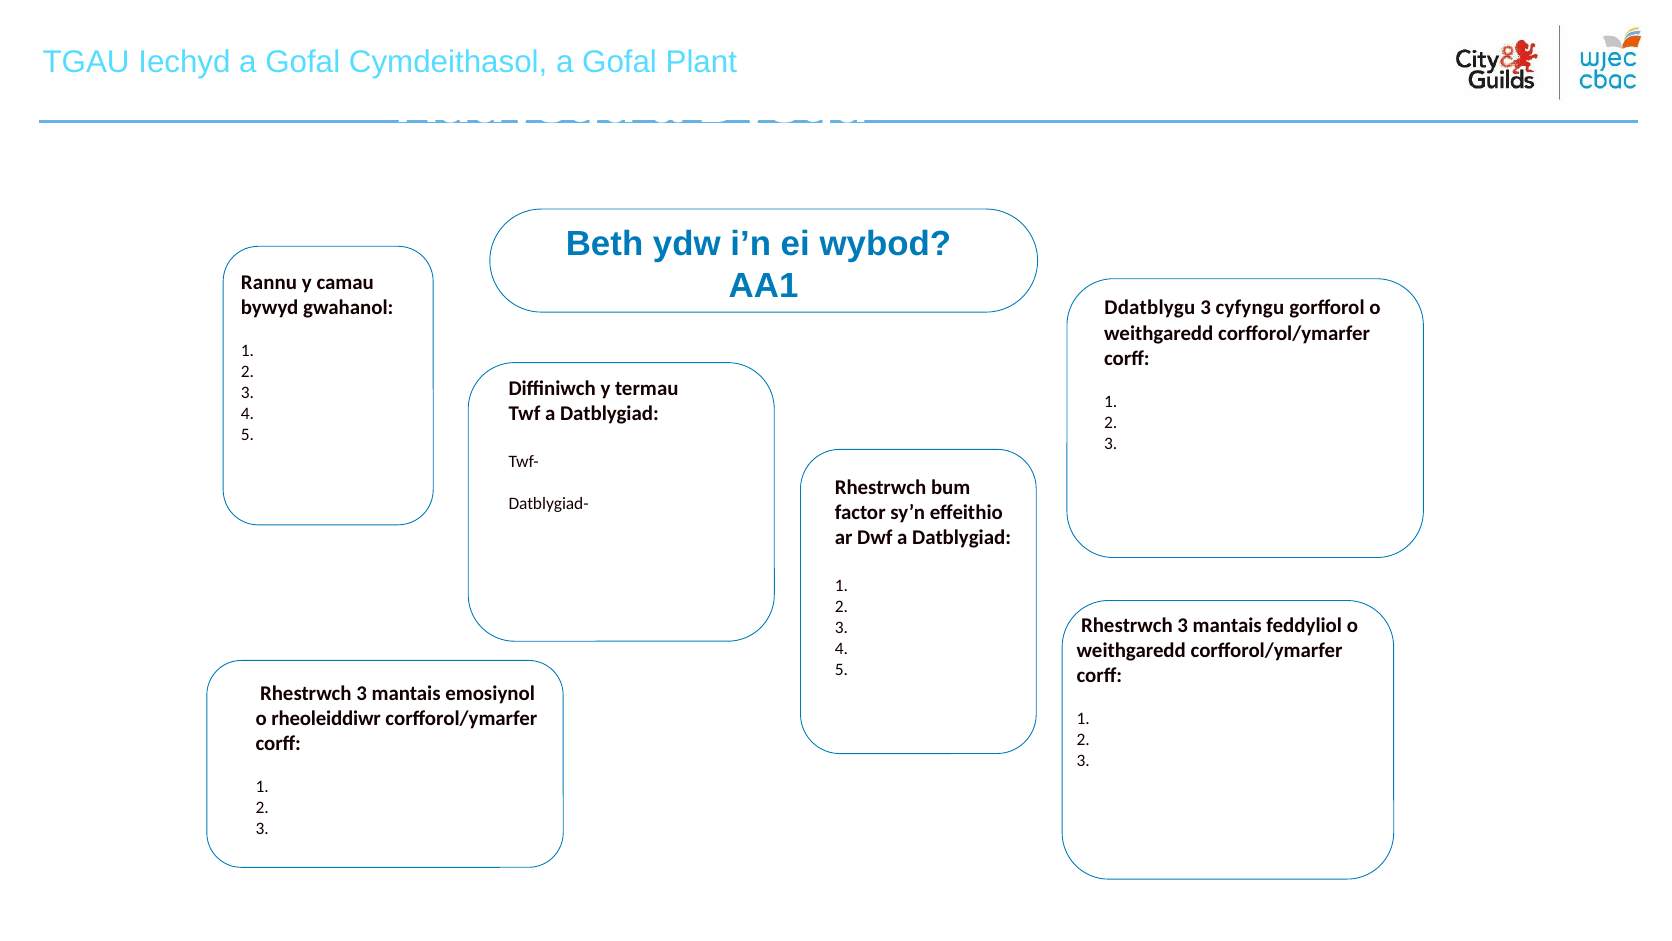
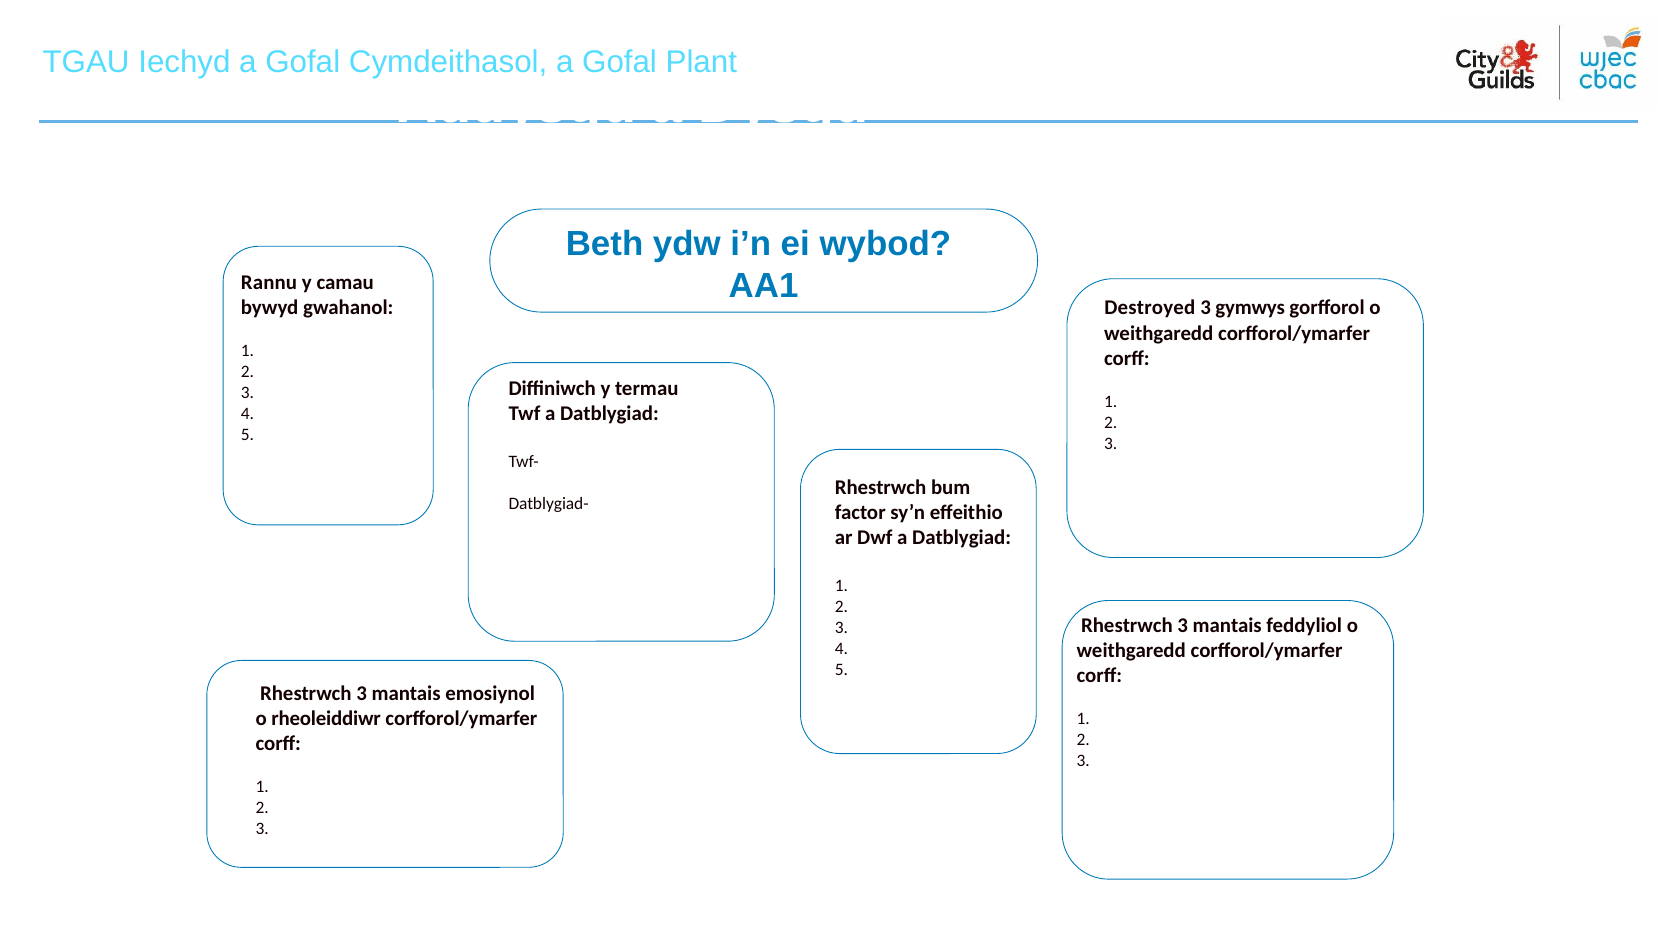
Ddatblygu: Ddatblygu -> Destroyed (1150, 308)
cyfyngu: cyfyngu -> gymwys (1250, 308)
